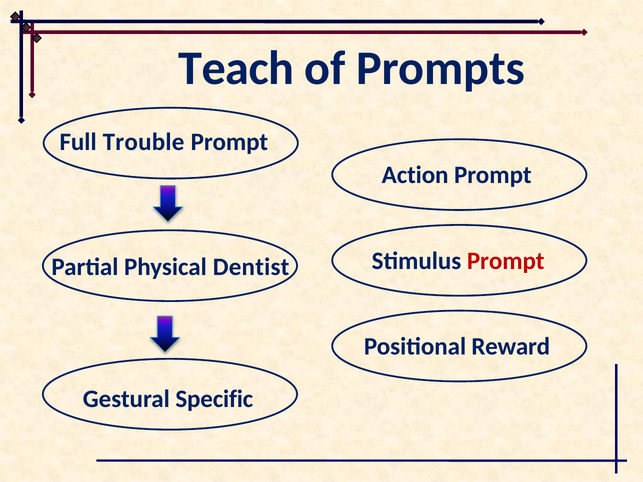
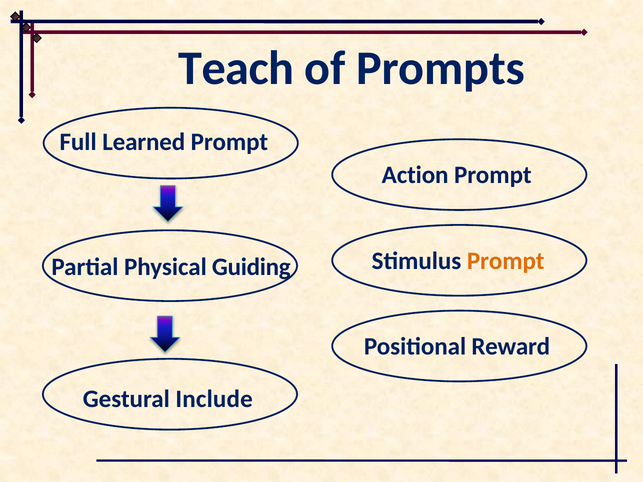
Trouble: Trouble -> Learned (144, 142)
Prompt colour: red -> orange (506, 261)
Dentist: Dentist -> Guiding (251, 267)
Specific: Specific -> Include (214, 399)
